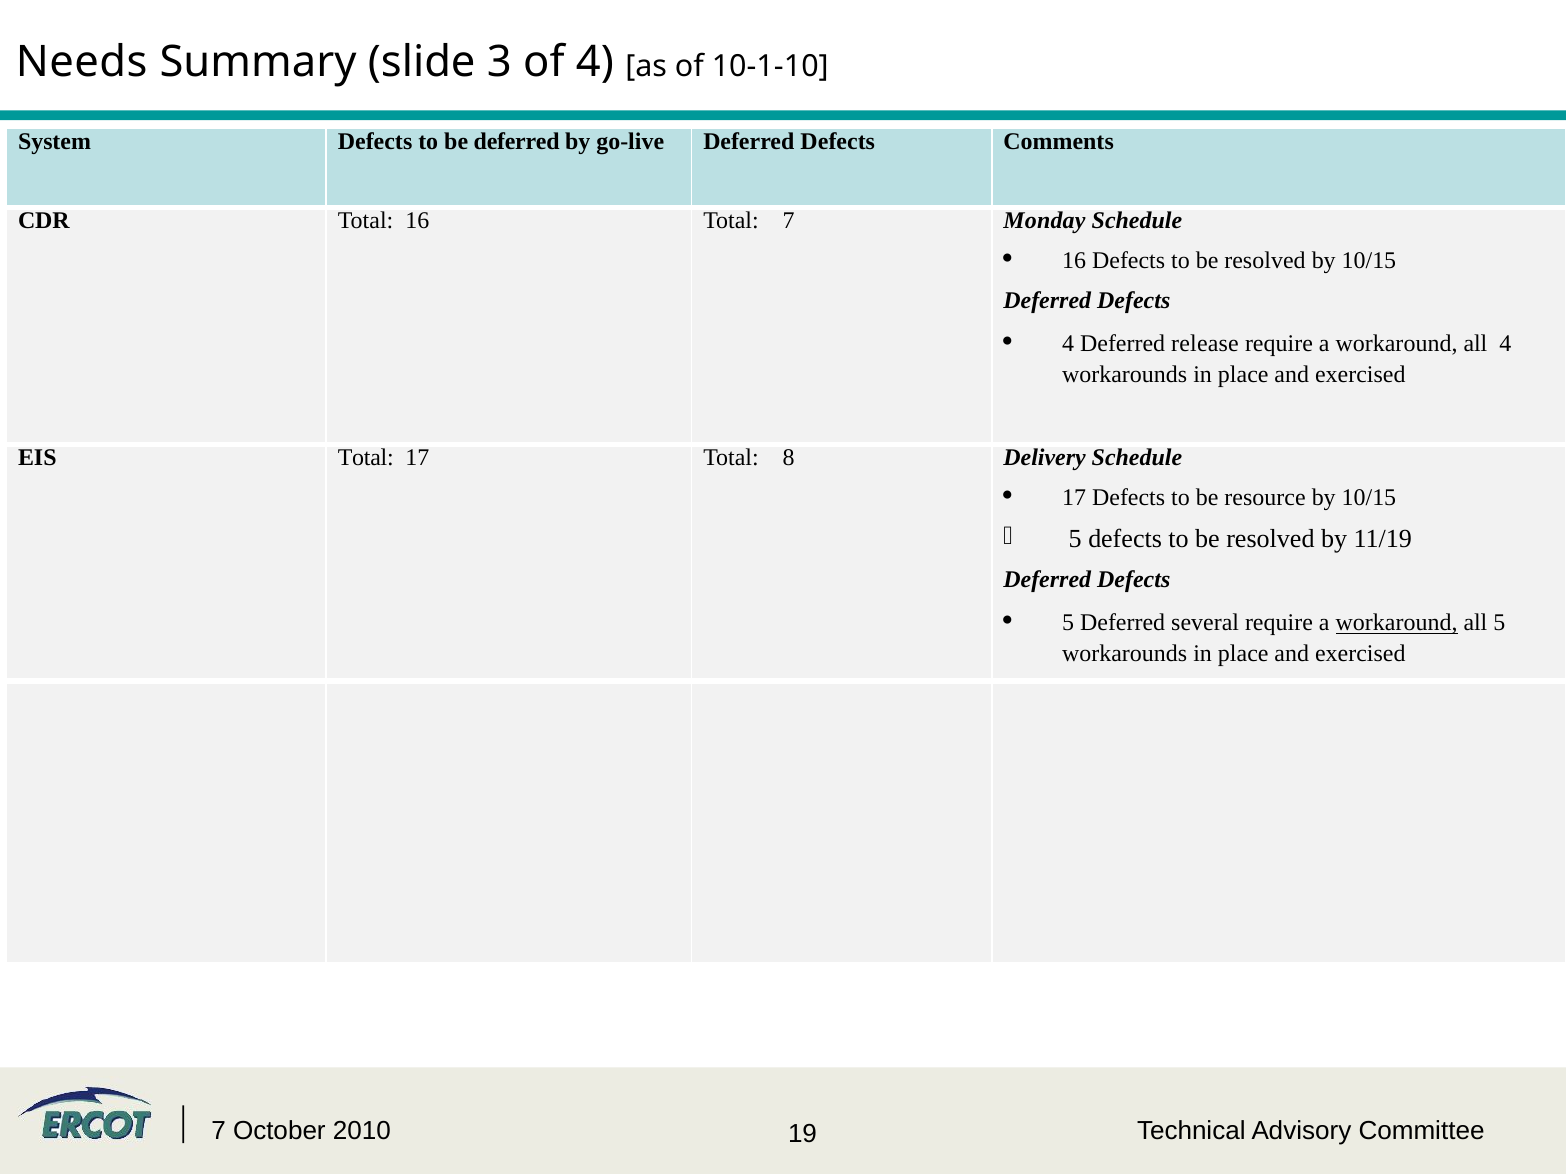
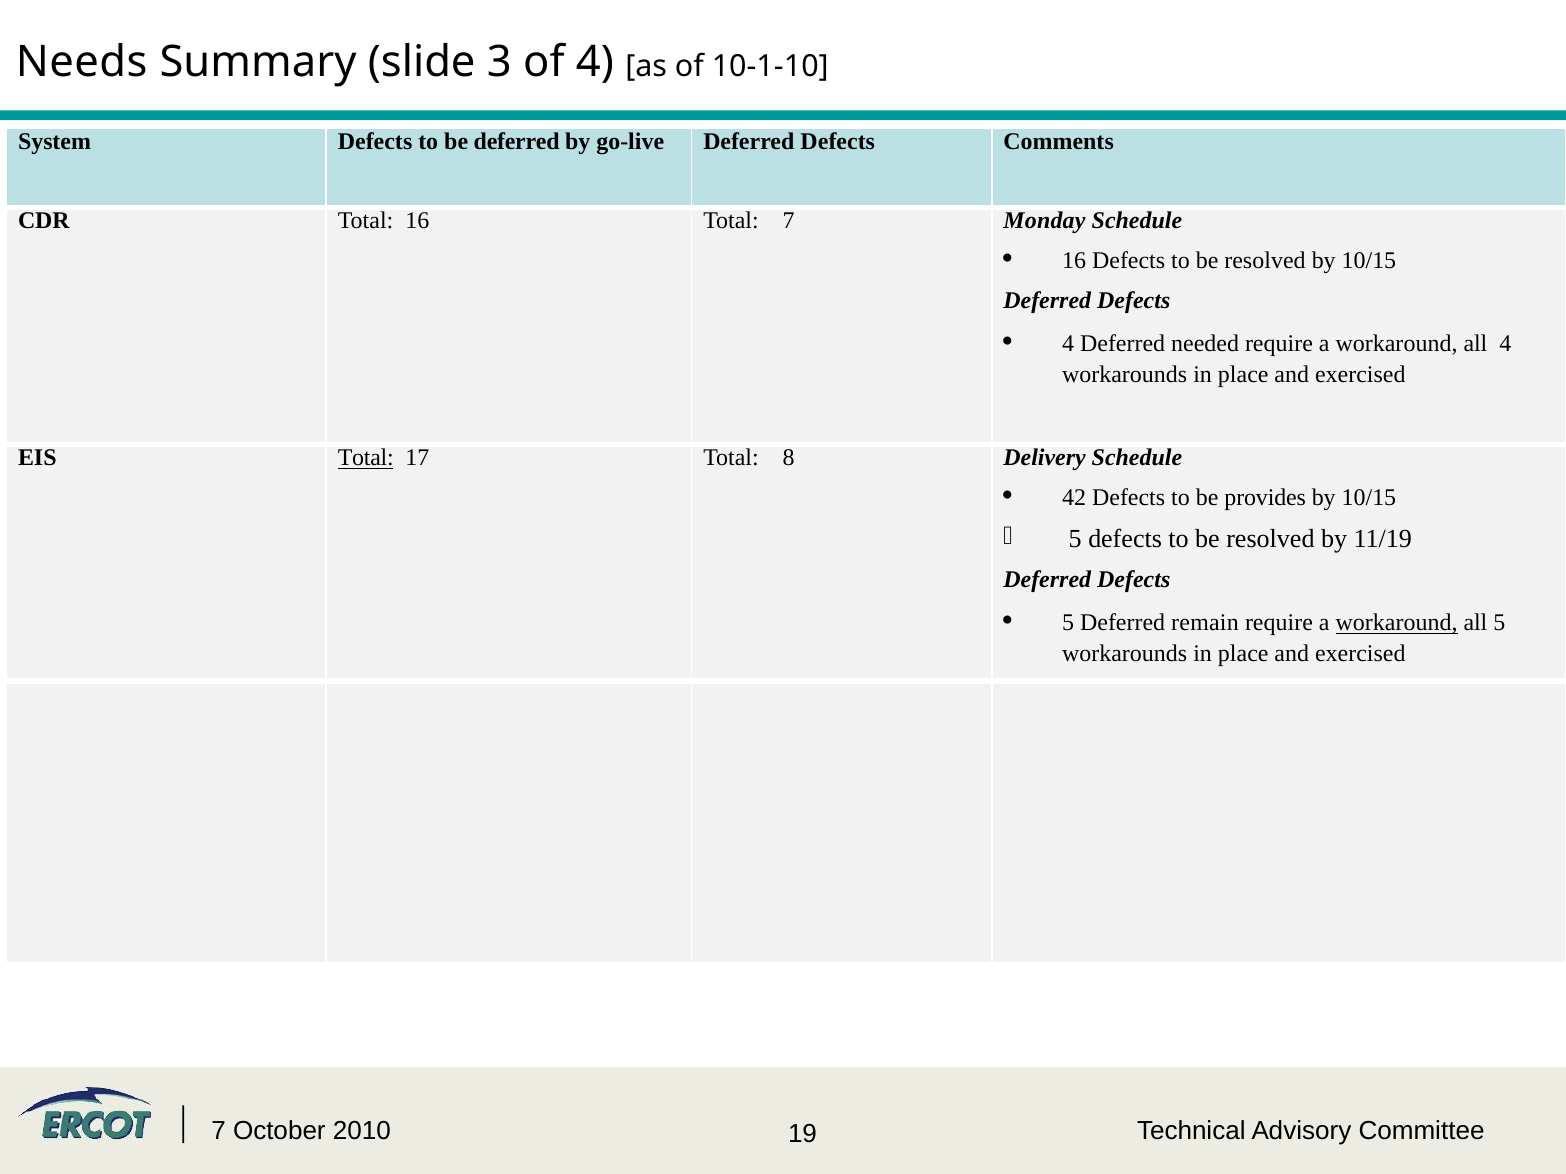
release: release -> needed (1205, 344)
Total underline: none -> present (366, 458)
17: 17 -> 42 (1074, 498)
resource: resource -> provides (1265, 498)
several: several -> remain (1205, 623)
